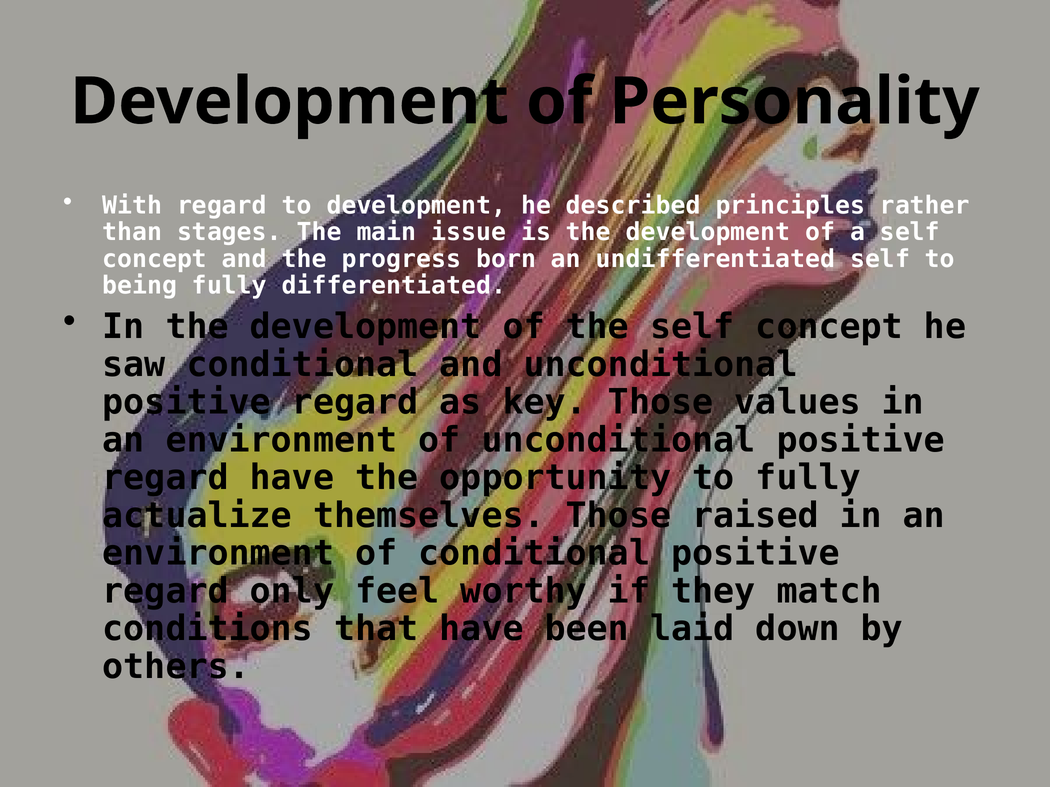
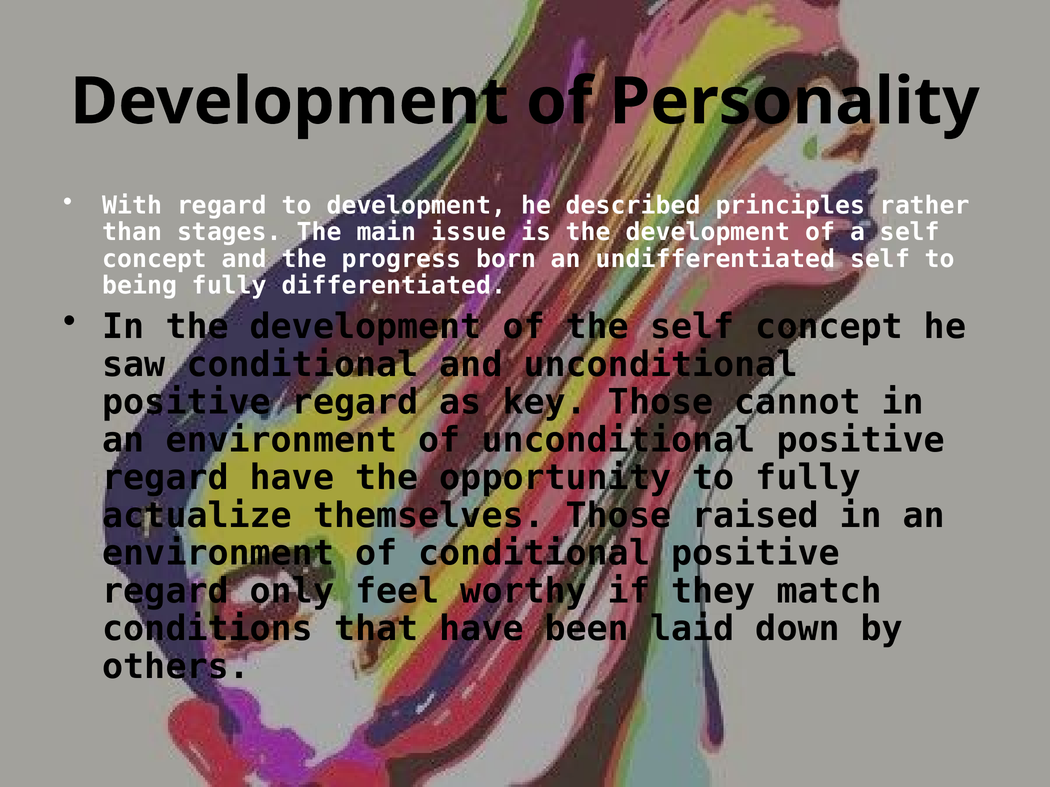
values: values -> cannot (798, 403)
